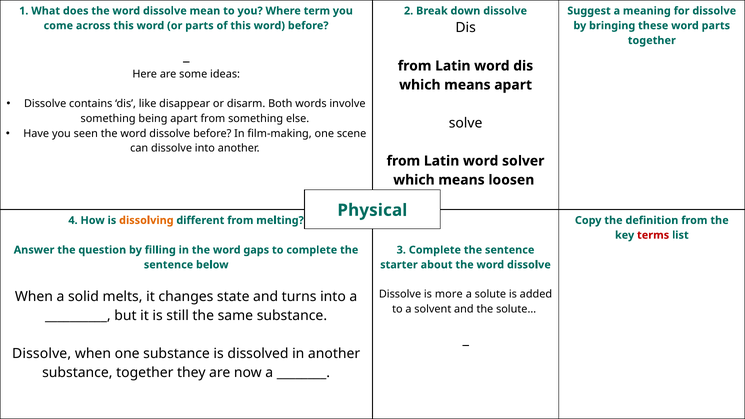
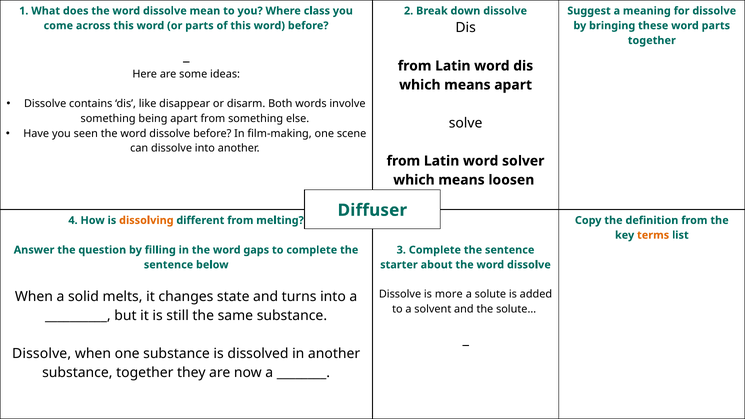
term: term -> class (317, 11)
Physical: Physical -> Diffuser (372, 210)
terms colour: red -> orange (653, 235)
